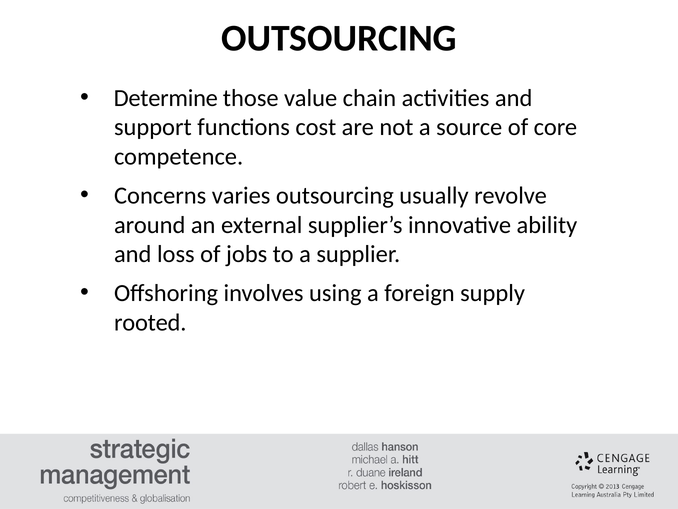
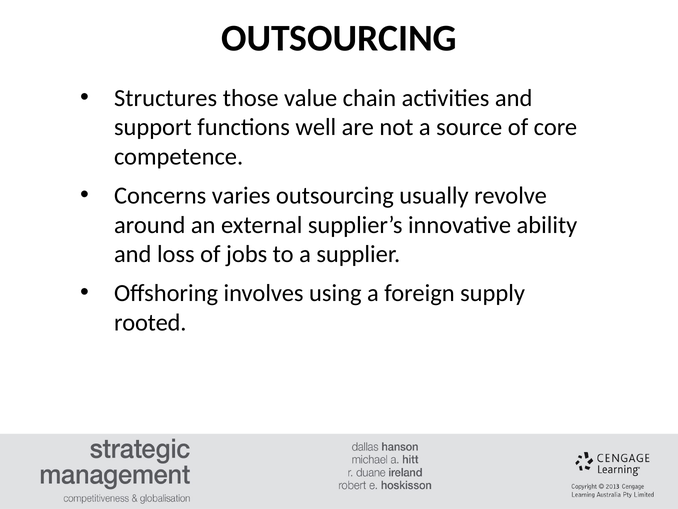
Determine: Determine -> Structures (166, 98)
cost: cost -> well (316, 127)
